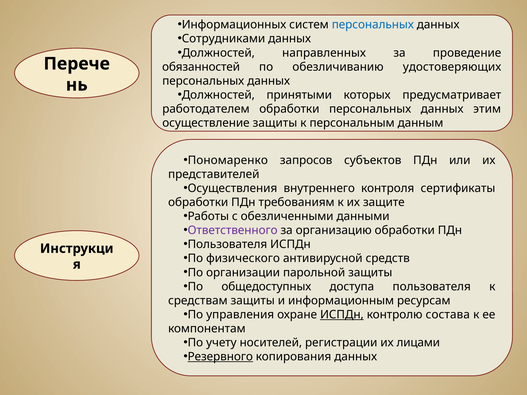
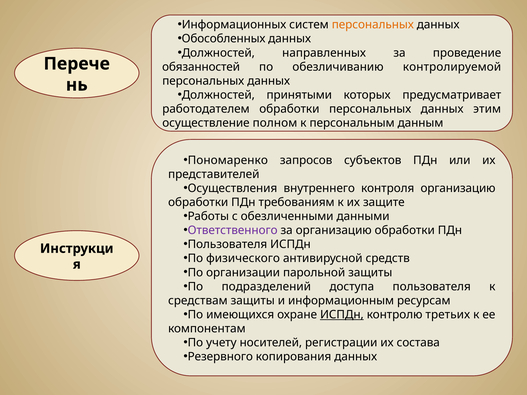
персональных colour: blue -> orange (373, 25)
Сотрудниками: Сотрудниками -> Обособленных (224, 39)
удостоверяющих: удостоверяющих -> контролируемой (452, 67)
осуществление защиты: защиты -> полном (275, 123)
контроля сертификаты: сертификаты -> организацию (458, 188)
общедоступных: общедоступных -> подразделений (266, 287)
управления: управления -> имеющихся (240, 315)
состава: состава -> третьих (448, 315)
лицами: лицами -> состава (418, 343)
Резервного underline: present -> none (220, 357)
